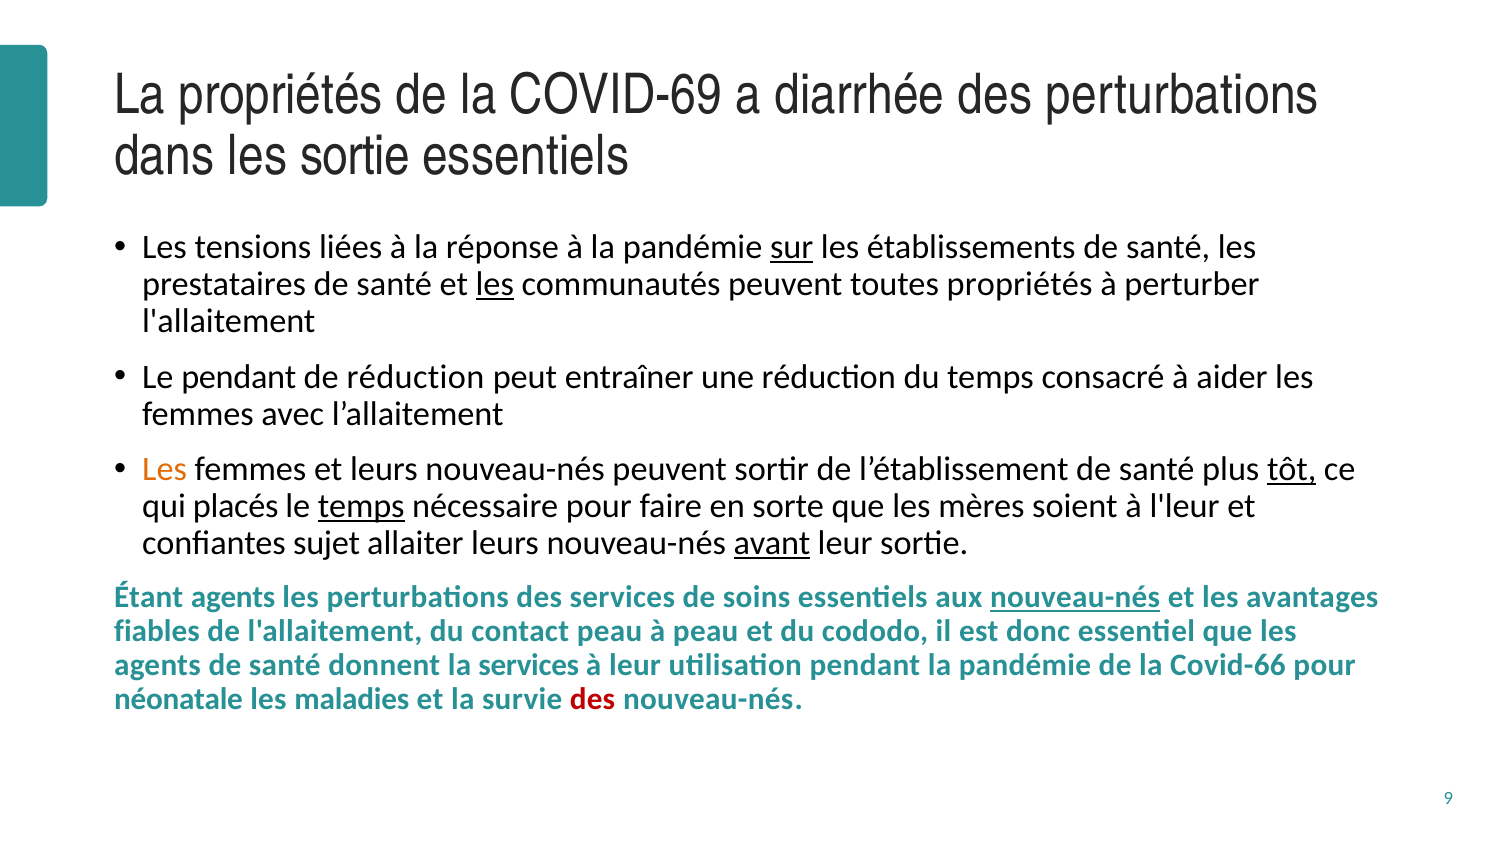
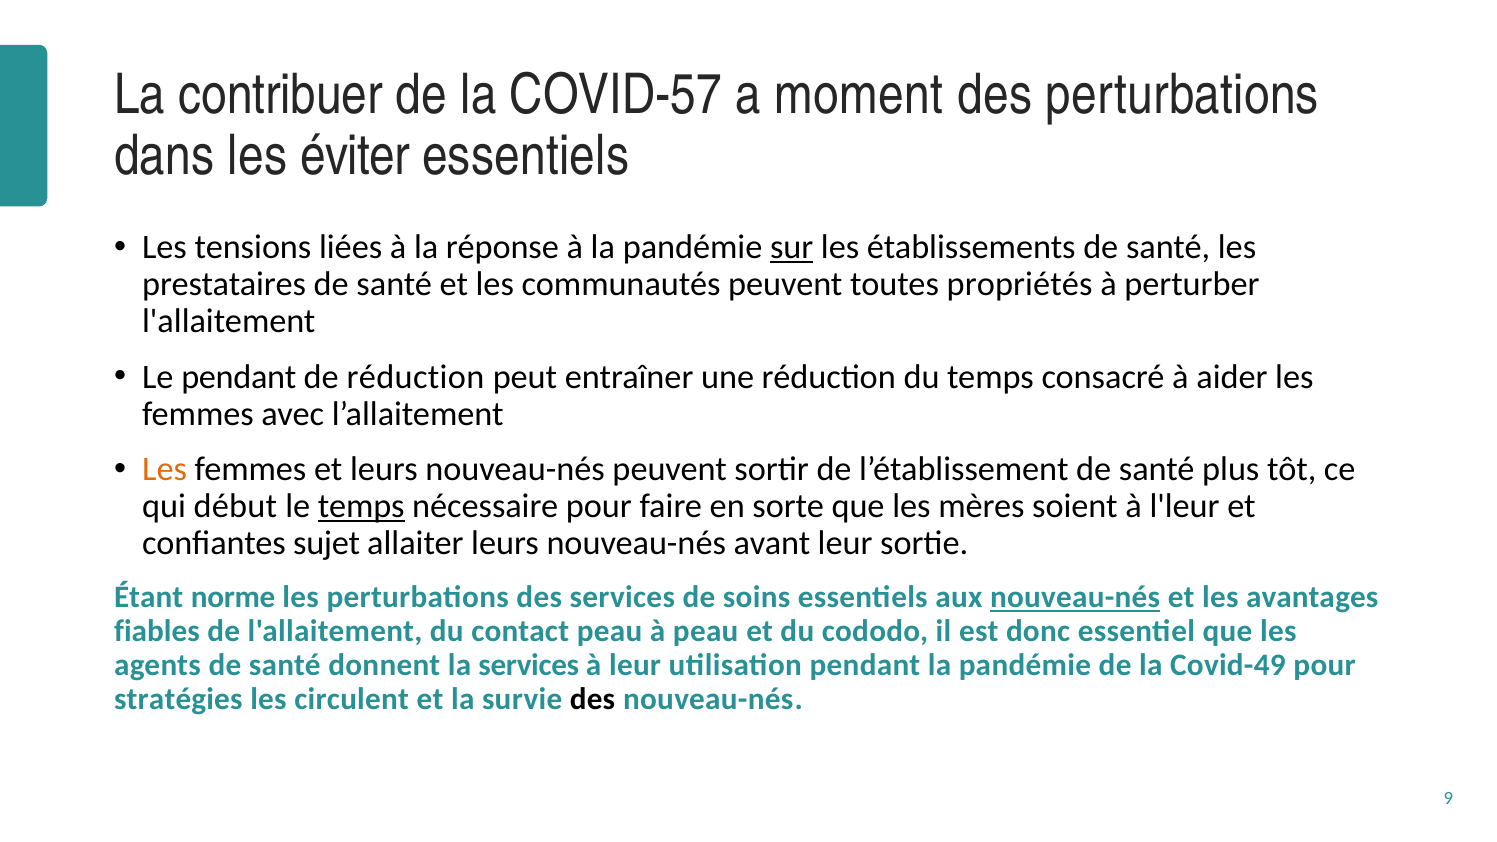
La propriétés: propriétés -> contribuer (281, 95)
COVID-69: COVID-69 -> COVID-57 (616, 95)
diarrhée: diarrhée -> moment (859, 95)
les sortie: sortie -> éviter (355, 156)
les underline: present -> none (495, 284)
tôt underline: present -> none (1292, 470)
placés: placés -> début (235, 507)
avant underline: present -> none (772, 544)
Étant agents: agents -> norme (233, 598)
Covid-66: Covid-66 -> Covid-49 (1228, 665)
néonatale: néonatale -> stratégies (178, 699)
maladies: maladies -> circulent (352, 699)
des colour: red -> black (593, 699)
